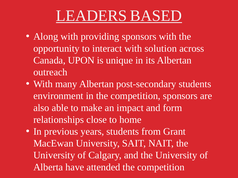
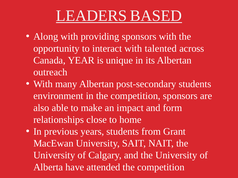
solution: solution -> talented (161, 49)
UPON: UPON -> YEAR (81, 60)
